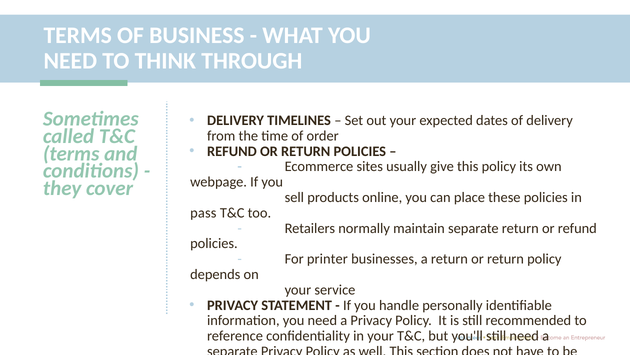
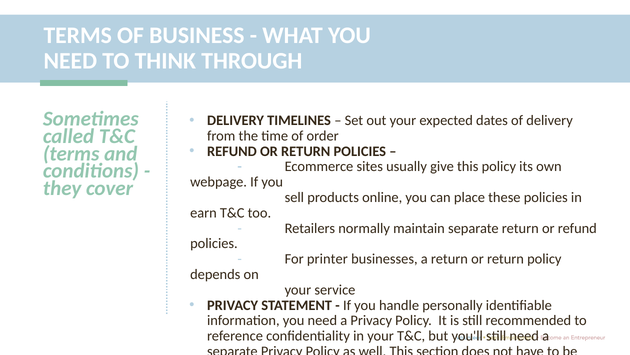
pass: pass -> earn (203, 213)
